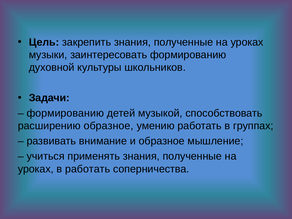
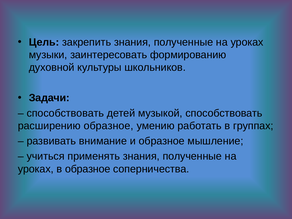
формированию: формированию -> способствовать (65, 113)
в работать: работать -> образное (88, 169)
